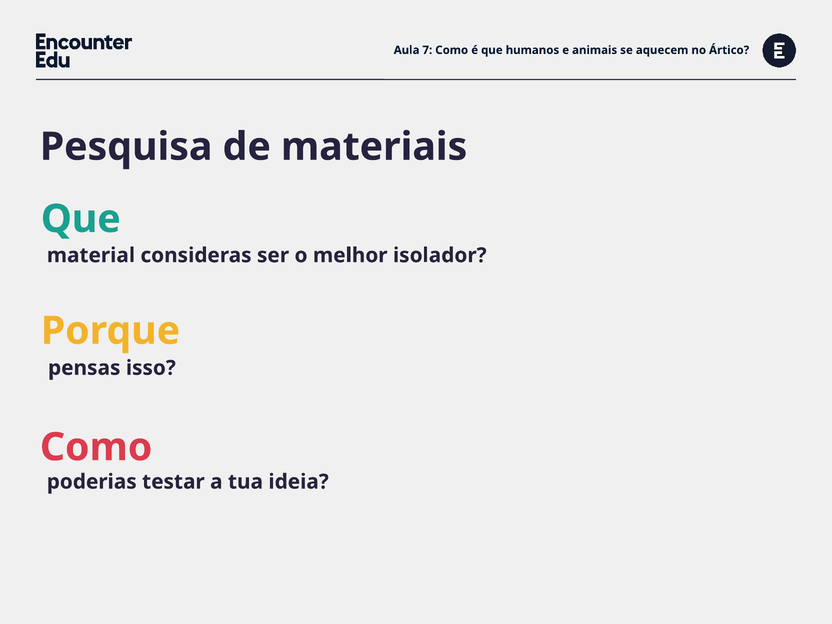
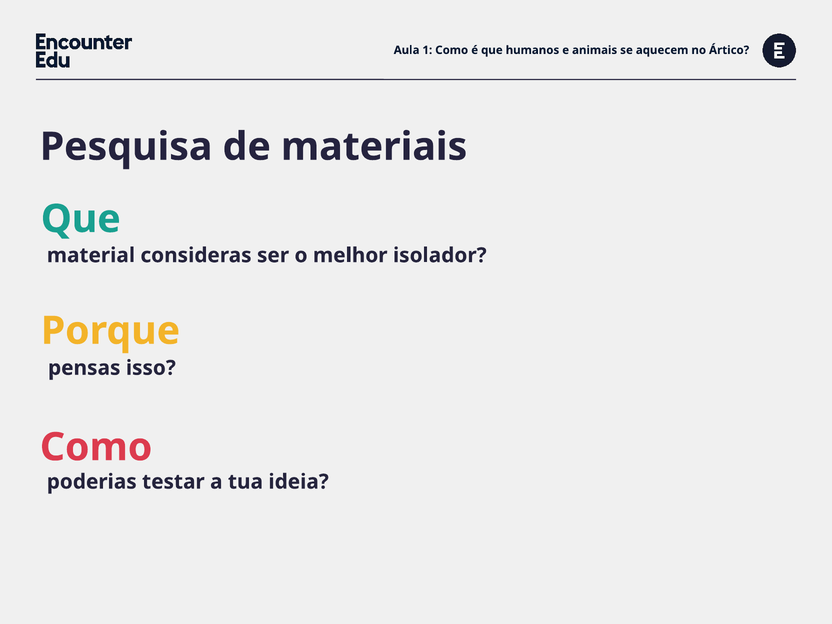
7: 7 -> 1 (427, 50)
